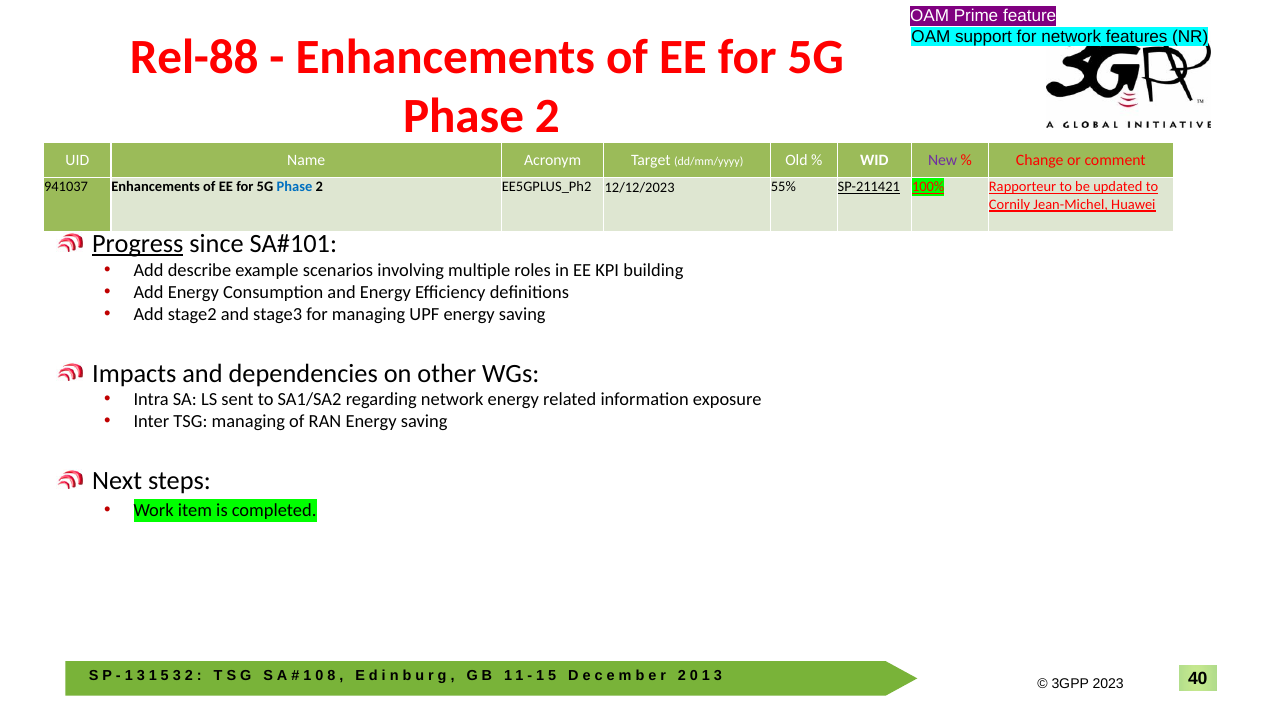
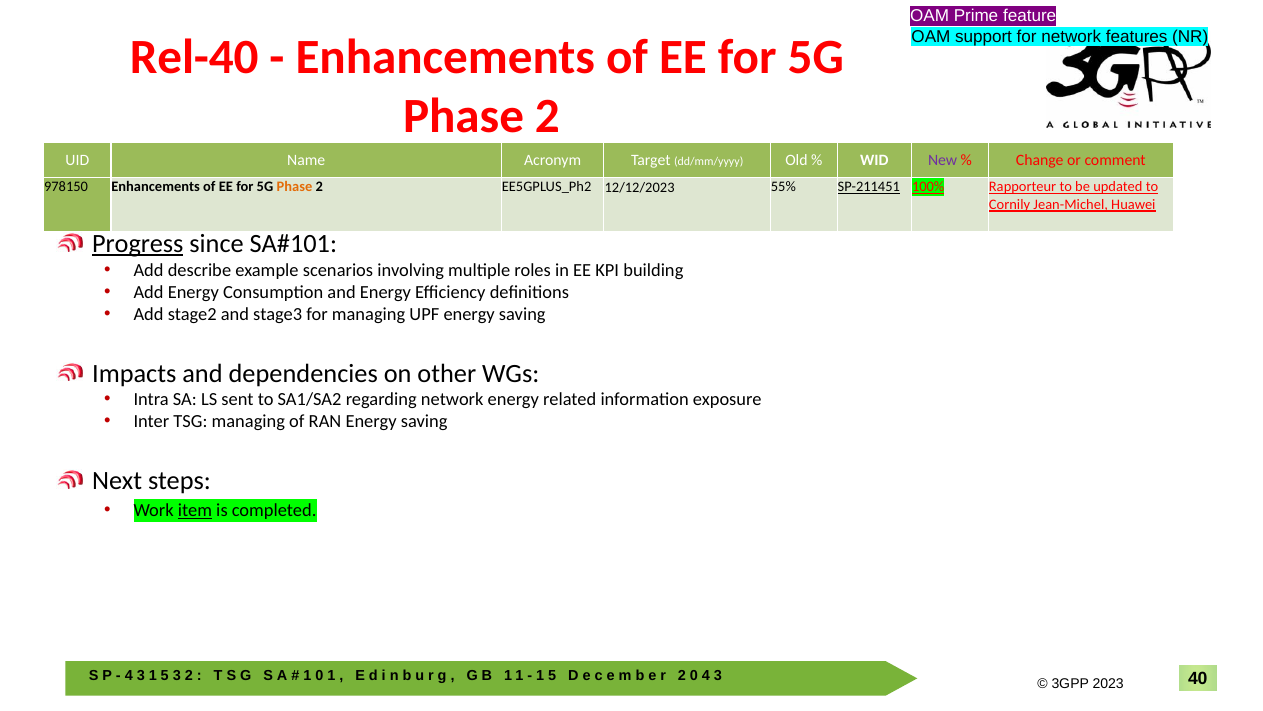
Rel-88: Rel-88 -> Rel-40 (194, 57)
941037: 941037 -> 978150 (66, 187)
Phase colour: blue -> orange (294, 187)
SP-211421: SP-211421 -> SP-211451 (869, 187)
item underline: none -> present (195, 510)
1: 1 -> 4 (129, 675)
8: 8 -> 1 (331, 675)
1: 1 -> 4 (706, 675)
